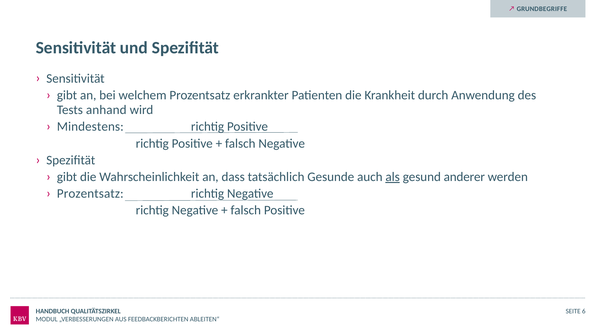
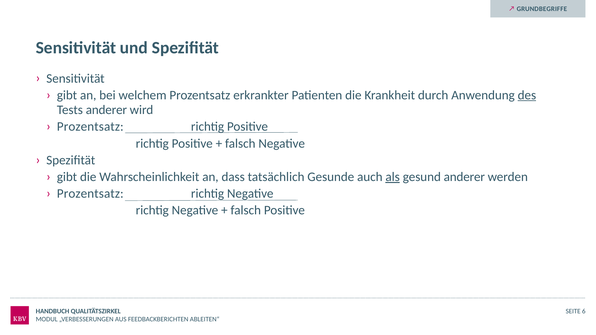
des underline: none -> present (527, 95)
Tests anhand: anhand -> anderer (106, 110)
Mindestens: Mindestens -> Prozentsatz (90, 127)
